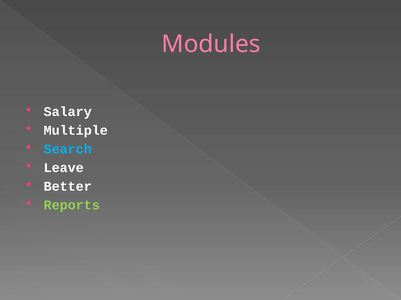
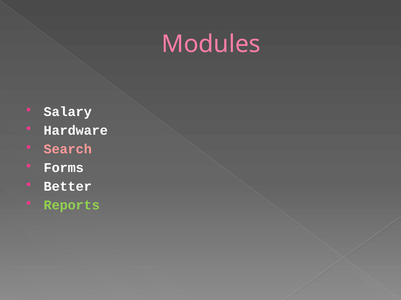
Multiple: Multiple -> Hardware (76, 131)
Search colour: light blue -> pink (68, 150)
Leave: Leave -> Forms (64, 168)
